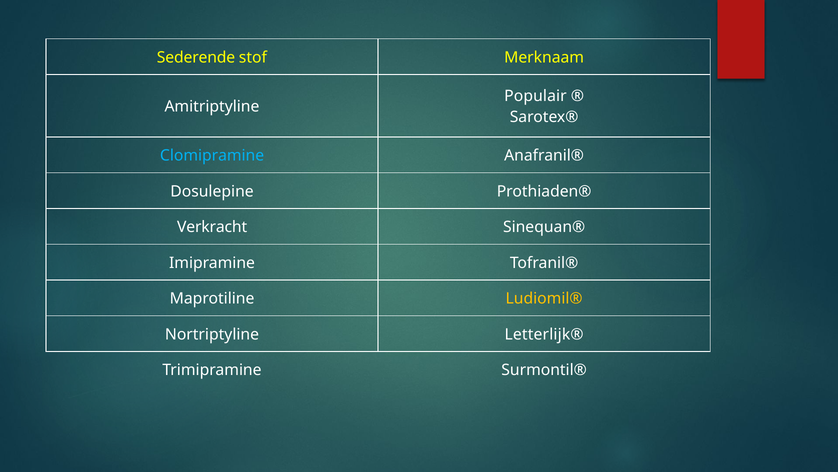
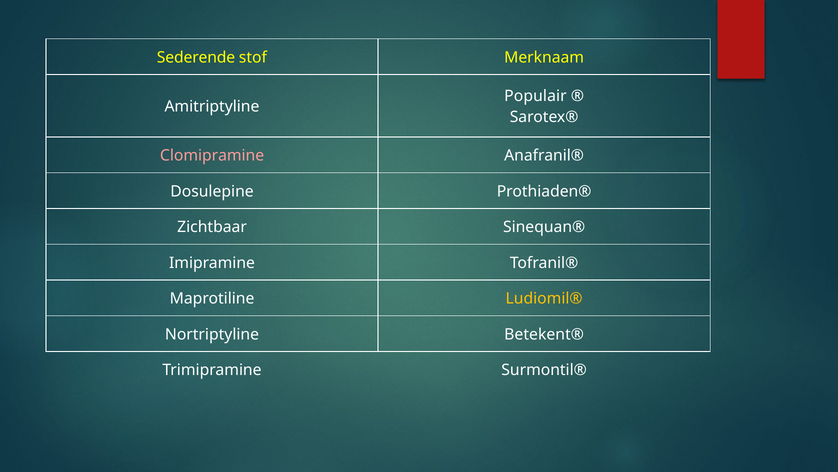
Clomipramine colour: light blue -> pink (212, 156)
Verkracht: Verkracht -> Zichtbaar (212, 227)
Letterlijk®: Letterlijk® -> Betekent® (544, 334)
